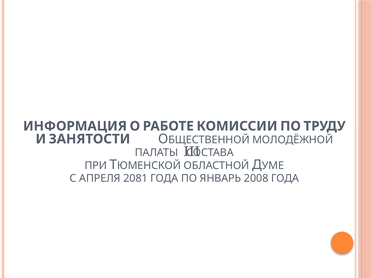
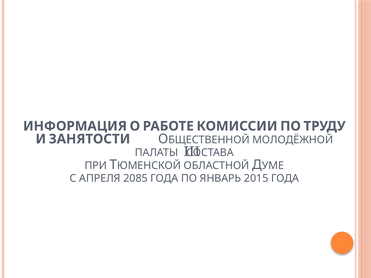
2081: 2081 -> 2085 (136, 179)
2008: 2008 -> 2015 (256, 179)
